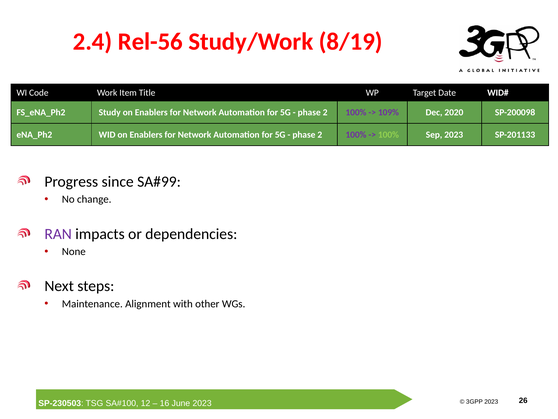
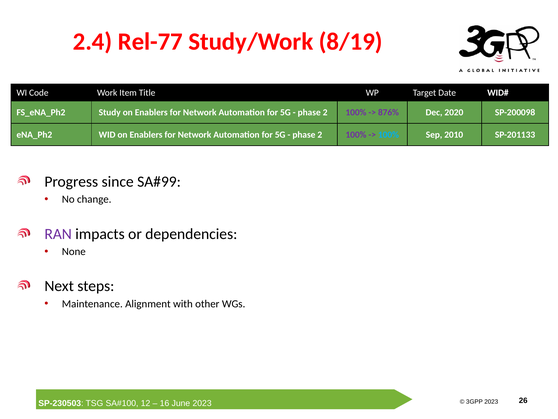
Rel-56: Rel-56 -> Rel-77 (150, 42)
109%: 109% -> 876% (388, 112)
100% colour: light green -> light blue (388, 135)
Sep 2023: 2023 -> 2010 (454, 135)
